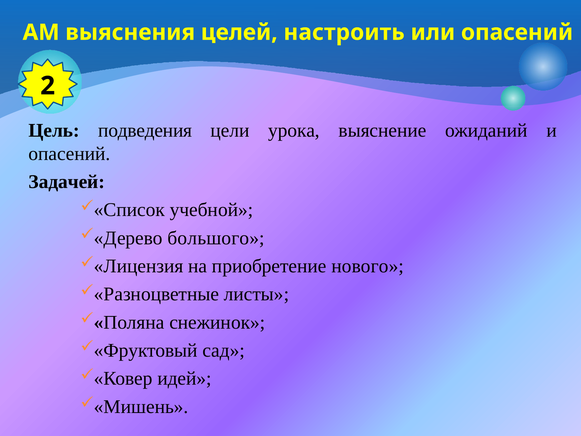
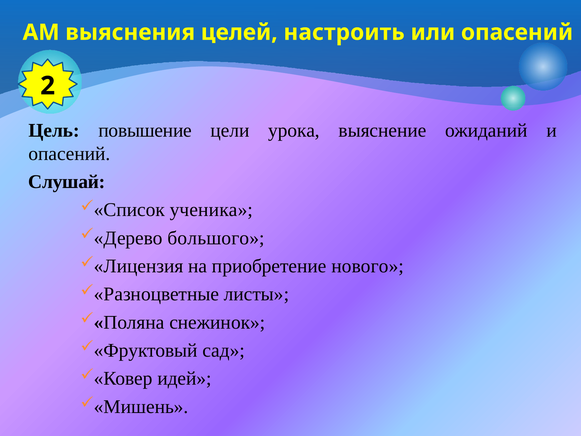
подведения: подведения -> повышение (145, 130)
Задачей: Задачей -> Слушай (67, 182)
учебной: учебной -> ученика (211, 210)
